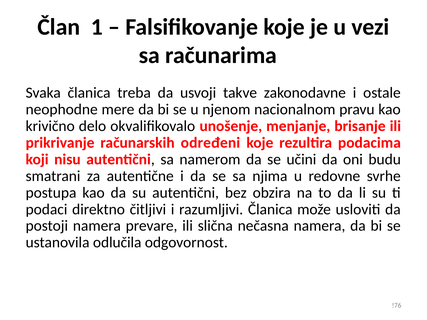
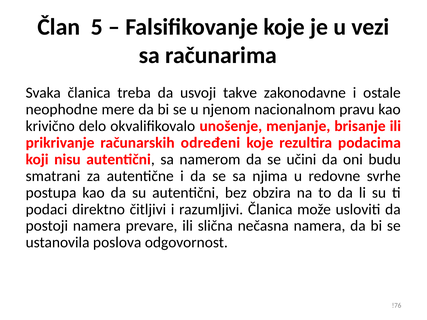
1: 1 -> 5 (97, 27)
odlučila: odlučila -> poslova (117, 243)
